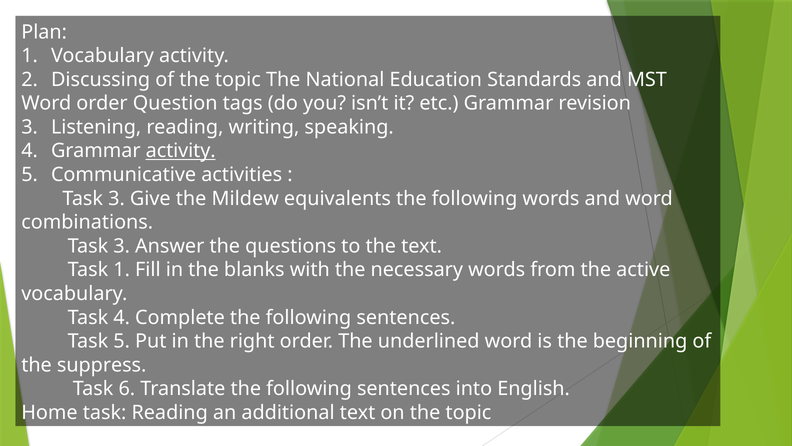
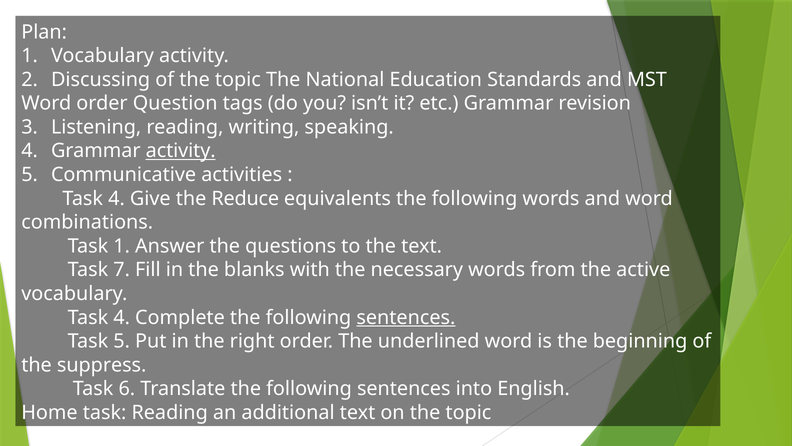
3: 3 -> 4 (117, 198)
Mildew: Mildew -> Reduce (245, 198)
3: 3 -> 1 (122, 246)
Task 1: 1 -> 7 (122, 270)
sentences underline: none -> present (406, 317)
